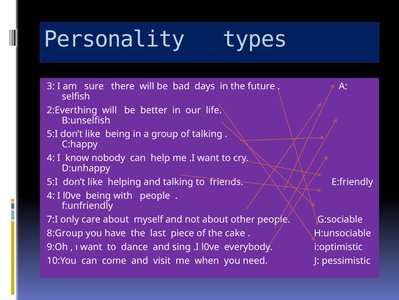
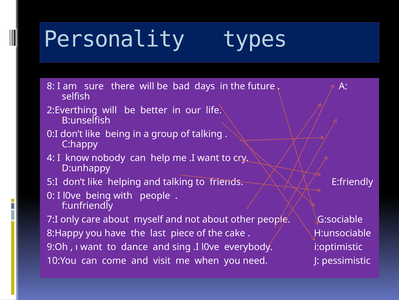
3: 3 -> 8 (51, 86)
5:I: 5:I -> 0:I (52, 134)
4: 4 -> 0 (51, 195)
8:Group: 8:Group -> 8:Happy (65, 233)
